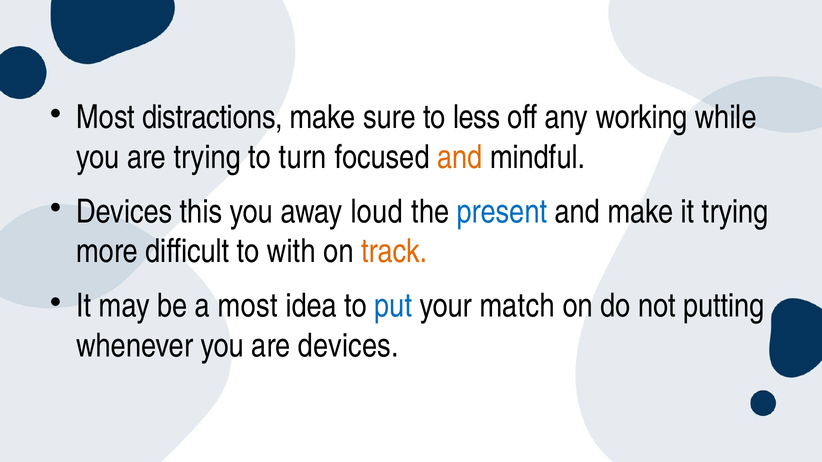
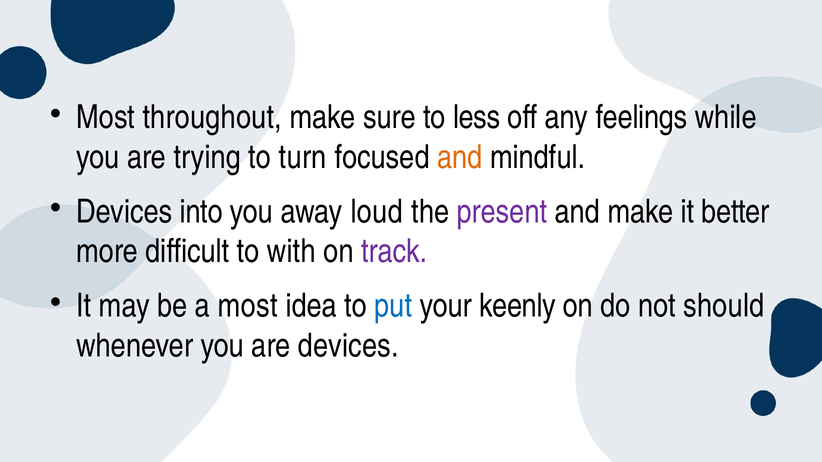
distractions: distractions -> throughout (212, 118)
working: working -> feelings (641, 118)
this: this -> into (201, 212)
present colour: blue -> purple (502, 212)
it trying: trying -> better (735, 212)
track colour: orange -> purple (394, 252)
match: match -> keenly (517, 306)
putting: putting -> should (724, 306)
